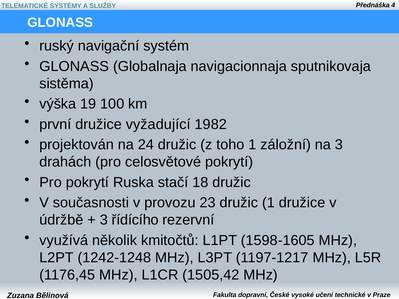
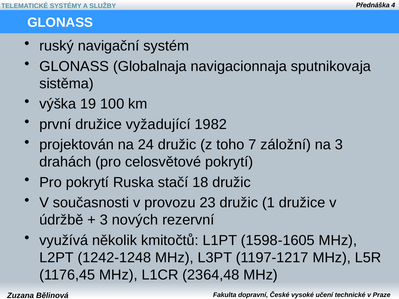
toho 1: 1 -> 7 (252, 145)
řídícího: řídícího -> nových (135, 220)
1505,42: 1505,42 -> 2364,48 (211, 275)
